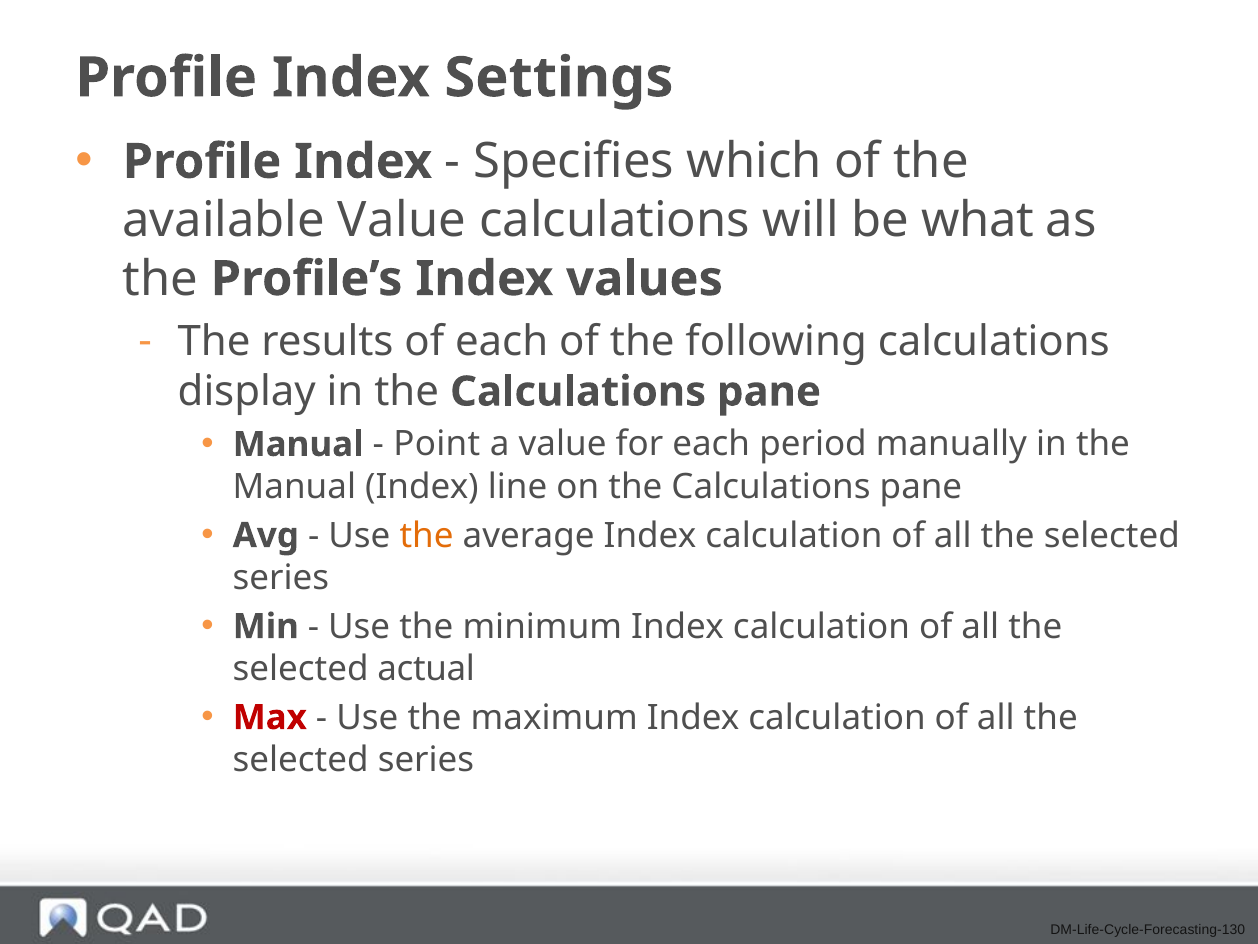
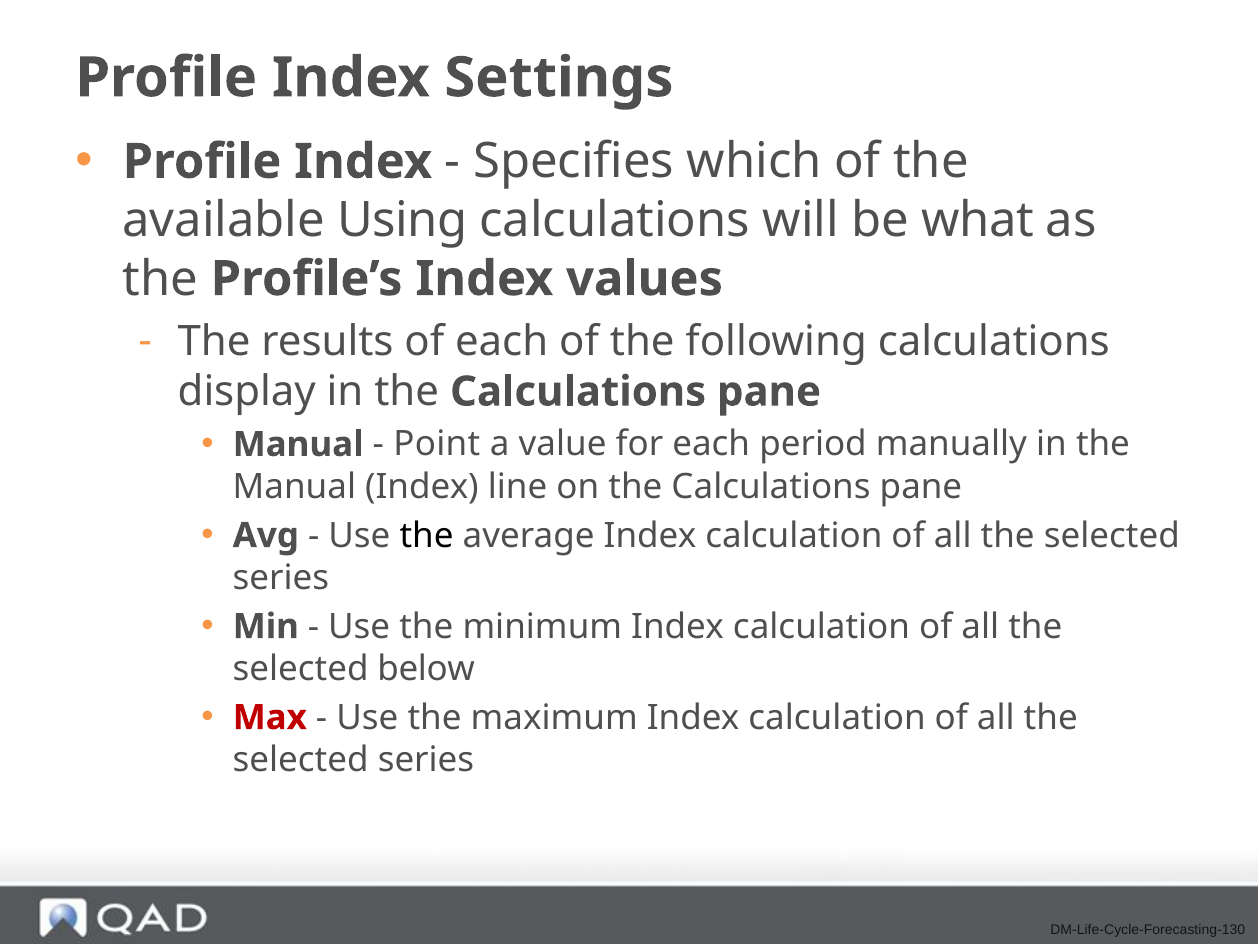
available Value: Value -> Using (403, 220)
the colour: orange -> black (427, 535)
actual: actual -> below (426, 668)
